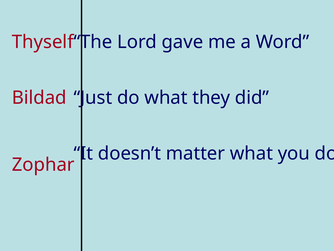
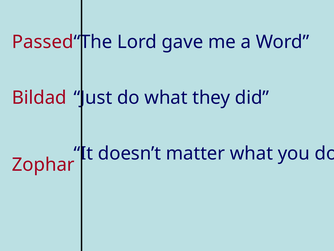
Thyself: Thyself -> Passed (43, 42)
